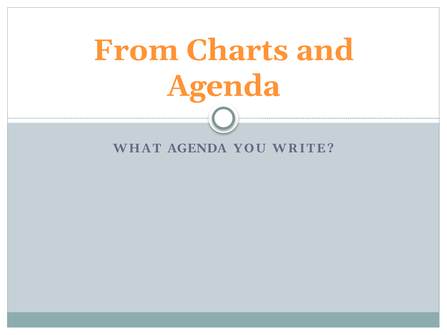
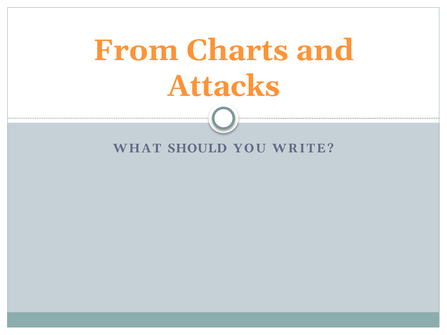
Agenda: Agenda -> Attacks (224, 86)
WHAT AGENDA: AGENDA -> SHOULD (197, 148)
